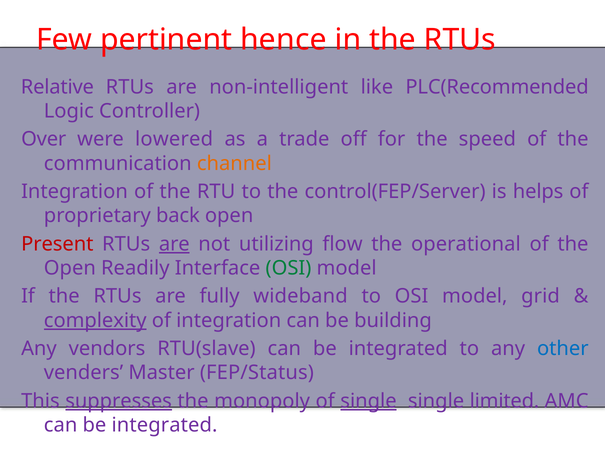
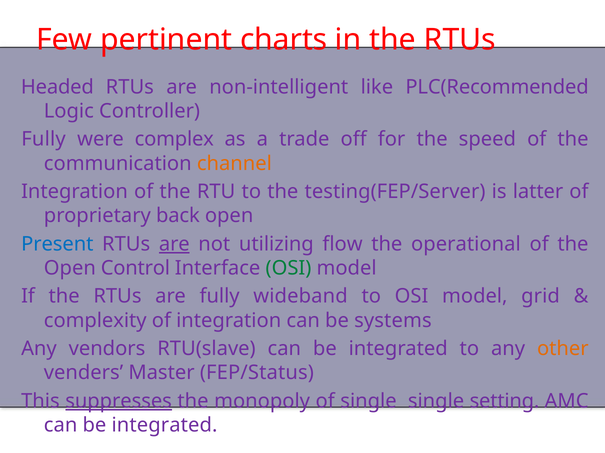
hence: hence -> charts (284, 40)
Relative: Relative -> Headed (57, 87)
Over: Over -> Fully (44, 140)
lowered: lowered -> complex (174, 140)
control(FEP/Server: control(FEP/Server -> testing(FEP/Server (395, 192)
helps: helps -> latter (538, 192)
Present colour: red -> blue (57, 244)
Readily: Readily -> Control (135, 269)
complexity underline: present -> none (95, 321)
building: building -> systems (393, 321)
other colour: blue -> orange (563, 349)
single underline: present -> none (369, 402)
limited: limited -> setting (504, 402)
